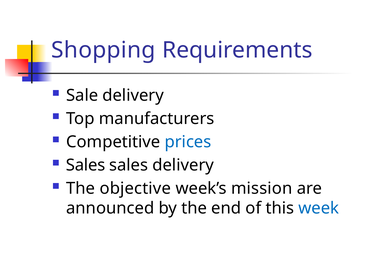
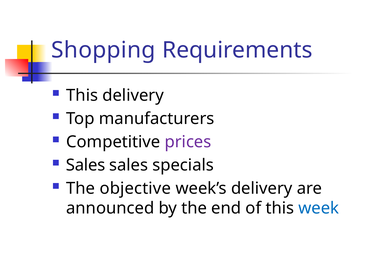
Sale: Sale -> This (82, 96)
prices colour: blue -> purple (188, 142)
sales delivery: delivery -> specials (183, 165)
week’s mission: mission -> delivery (262, 189)
